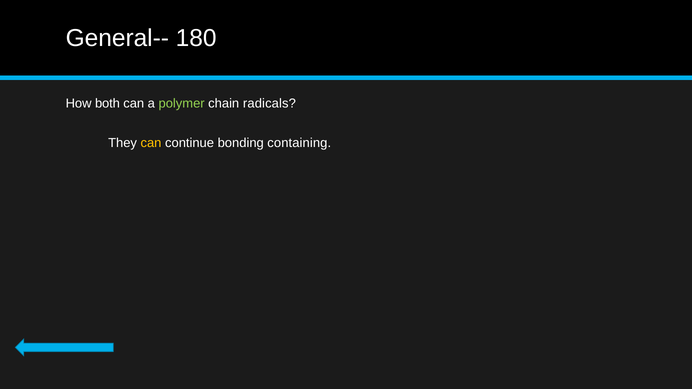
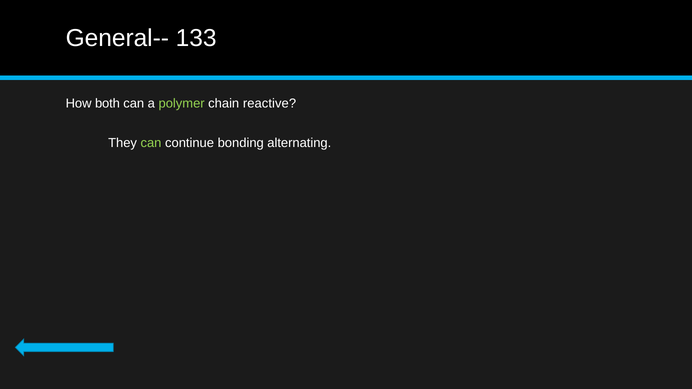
180: 180 -> 133 (196, 38)
radicals: radicals -> reactive (269, 104)
can colour: yellow -> light green (151, 143)
containing: containing -> alternating (299, 143)
